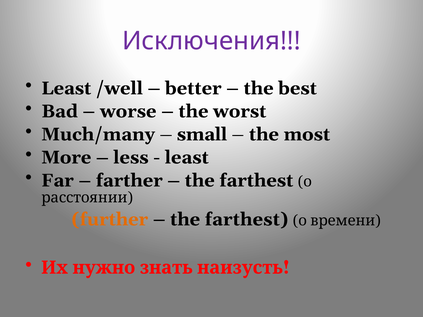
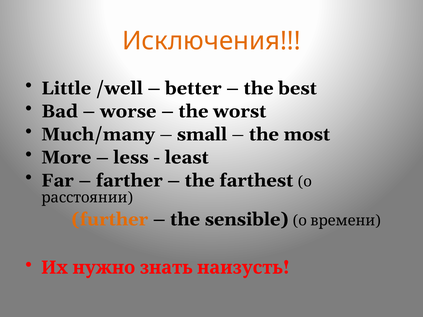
Исключения colour: purple -> orange (211, 41)
Least: Least -> Little (66, 88)
farthest: farthest -> sensible (247, 220)
